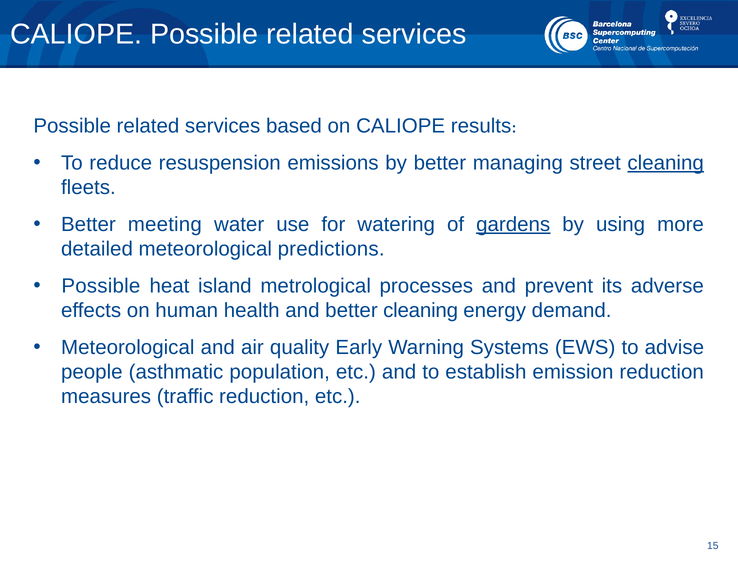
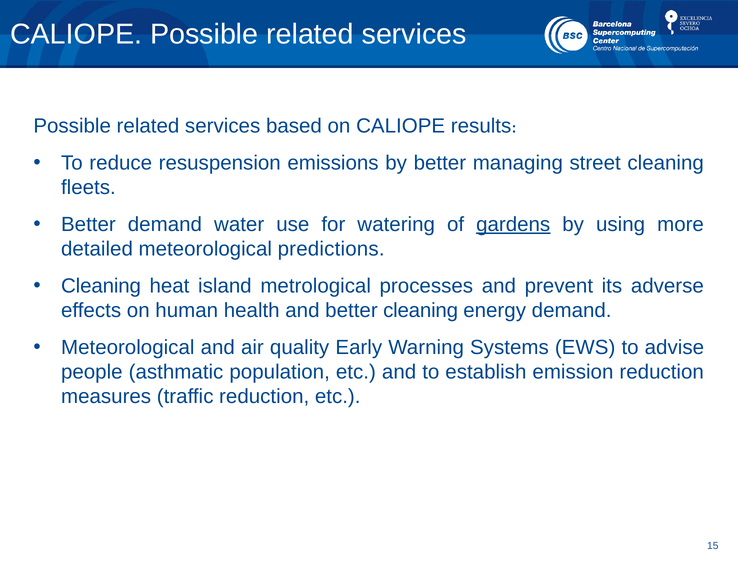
cleaning underline: present -> none (666, 163)
Better meeting: meeting -> demand (165, 225)
Possible: Possible -> Cleaning (101, 286)
